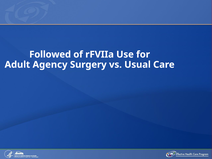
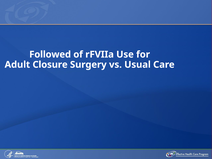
Agency: Agency -> Closure (50, 65)
